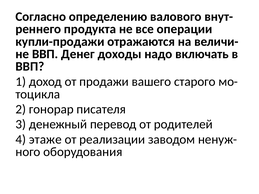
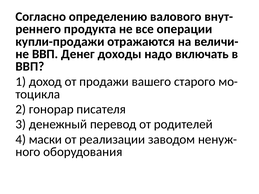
этаже: этаже -> маски (45, 140)
